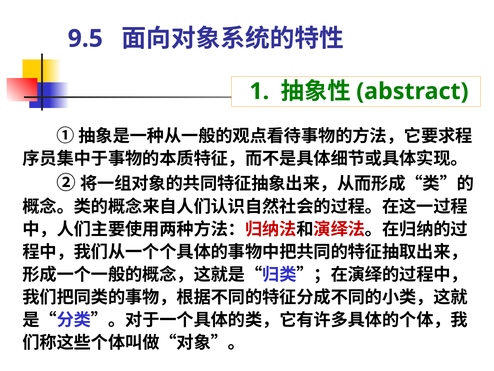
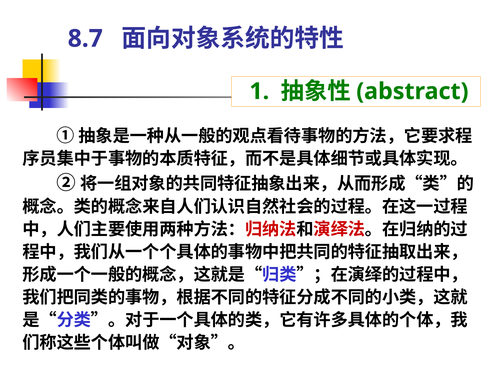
9.5: 9.5 -> 8.7 (85, 39)
